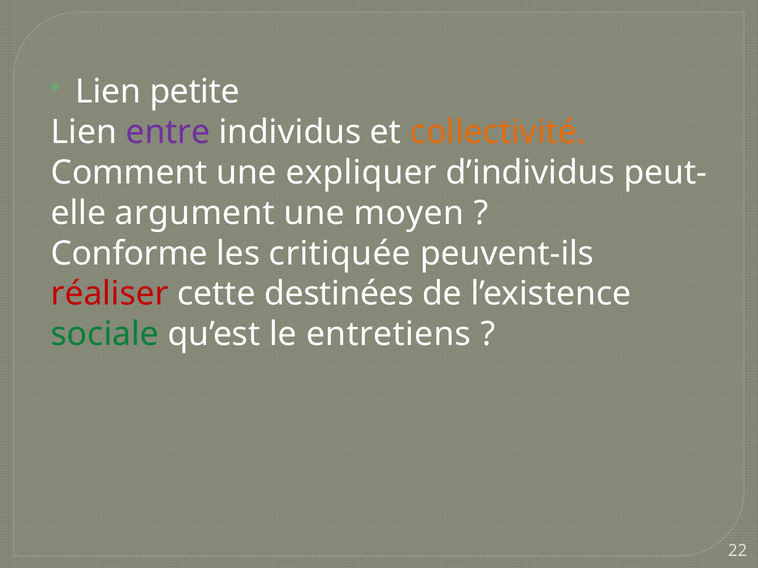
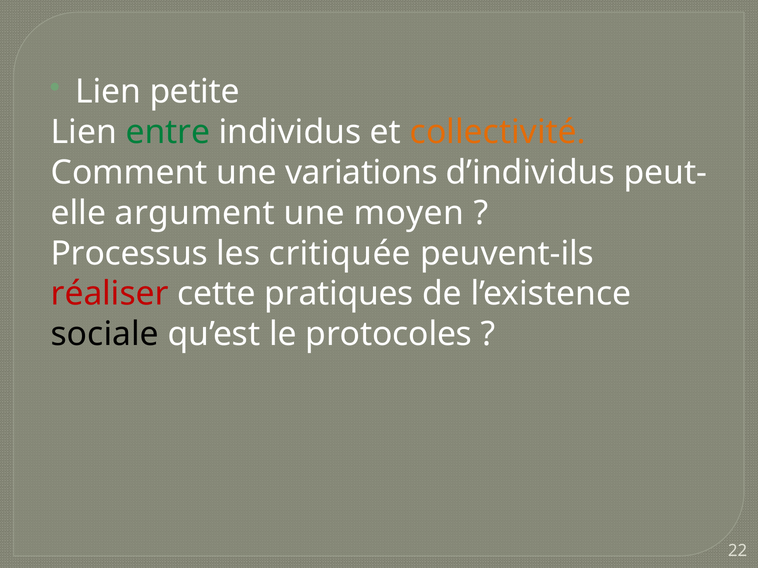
entre colour: purple -> green (168, 132)
expliquer: expliquer -> variations (362, 173)
Conforme: Conforme -> Processus (129, 254)
destinées: destinées -> pratiques (339, 294)
sociale colour: green -> black (105, 335)
entretiens: entretiens -> protocoles (389, 335)
